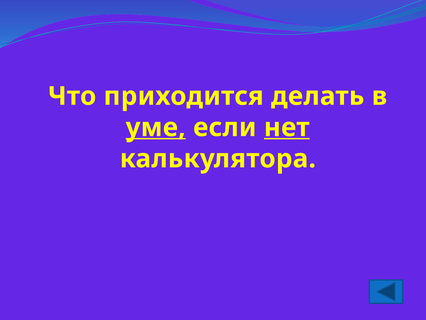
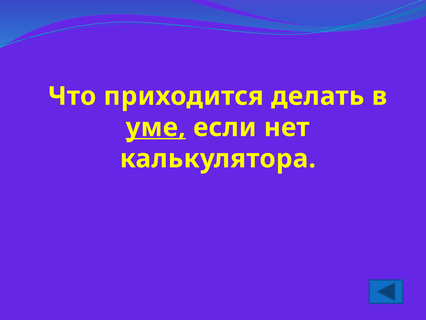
нет underline: present -> none (287, 127)
